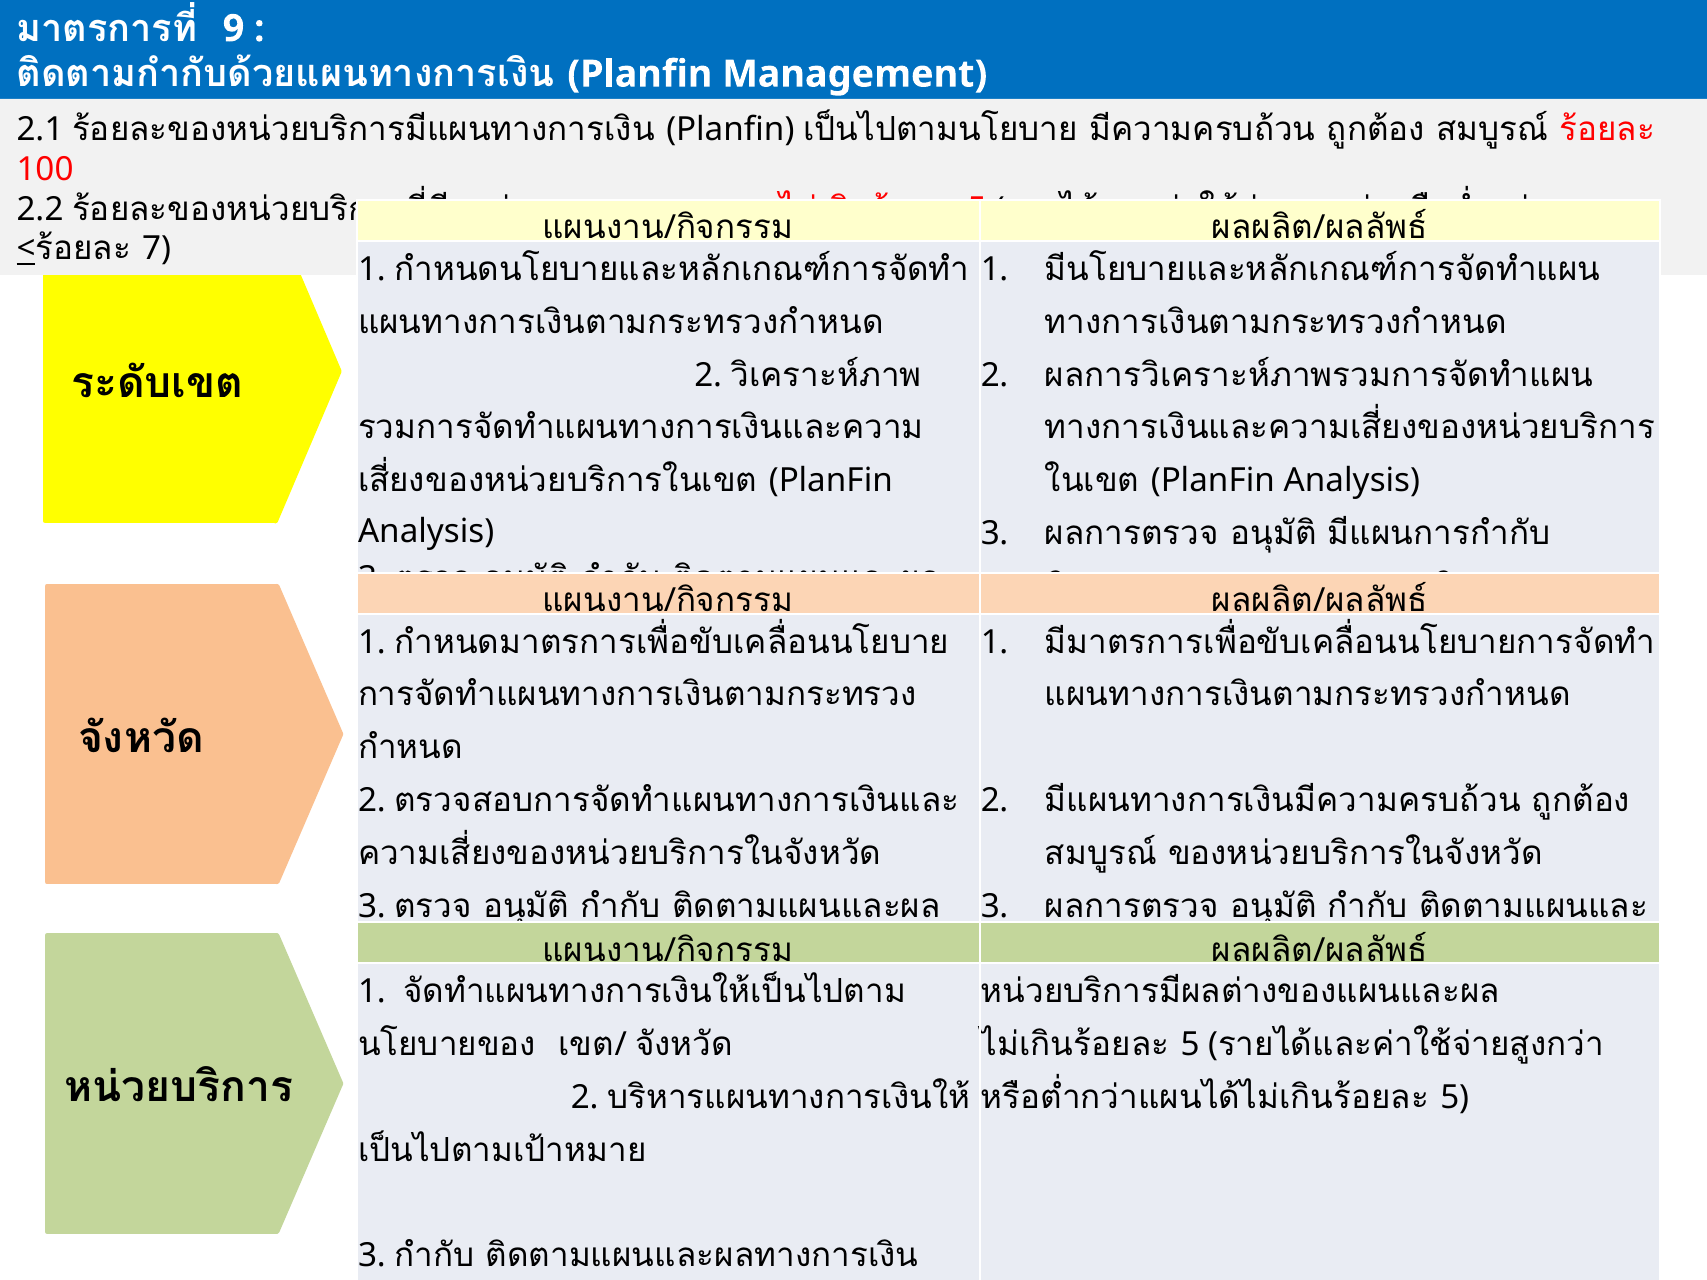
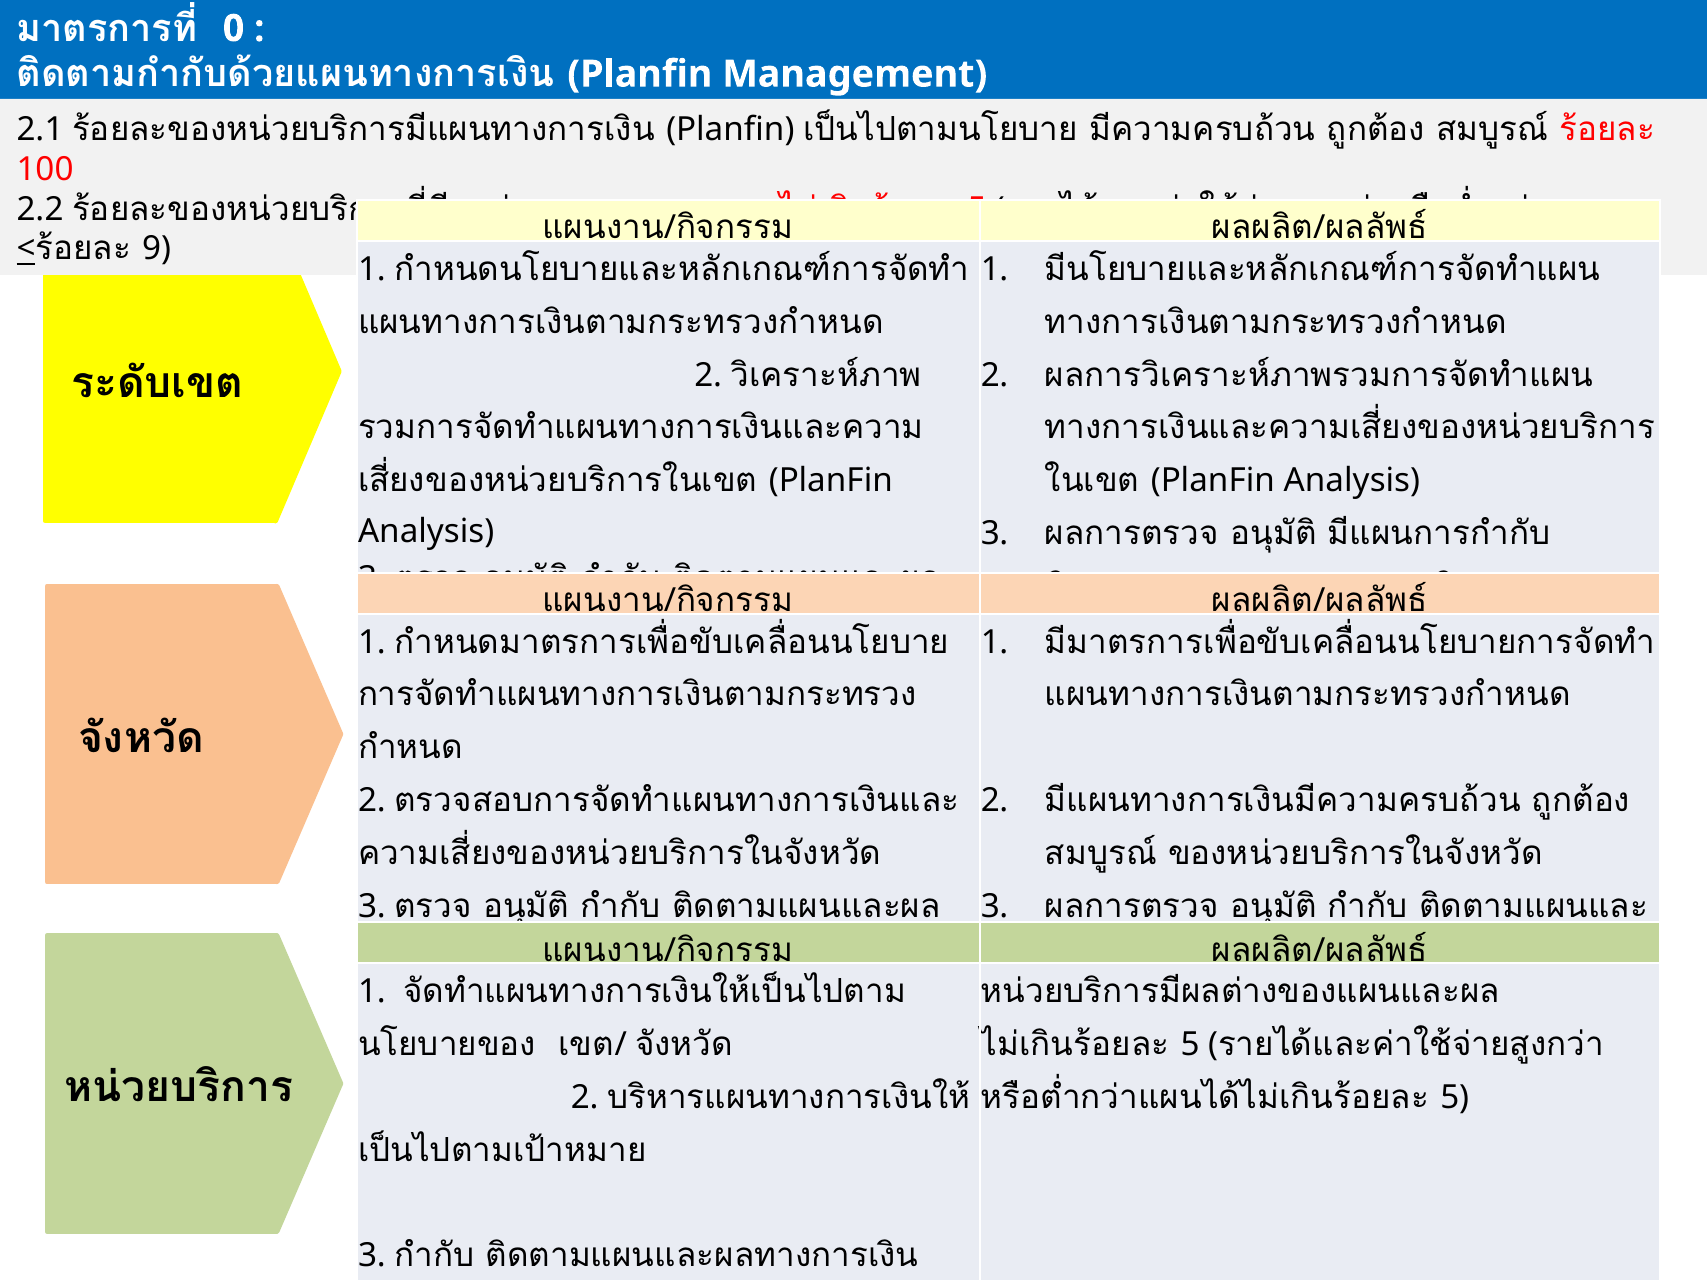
9: 9 -> 0 (234, 29)
7: 7 -> 9 (157, 249)
